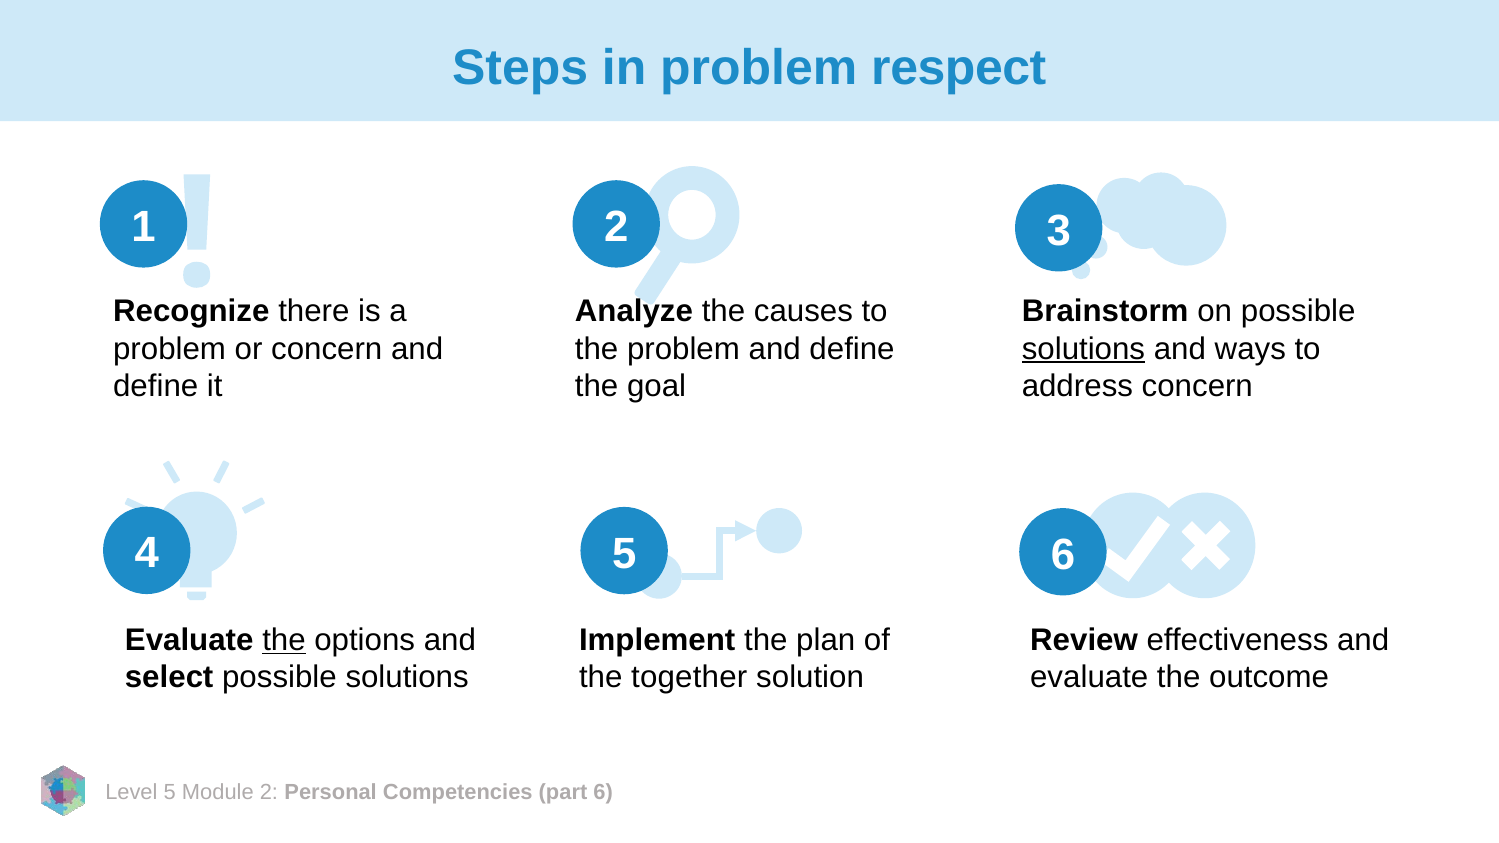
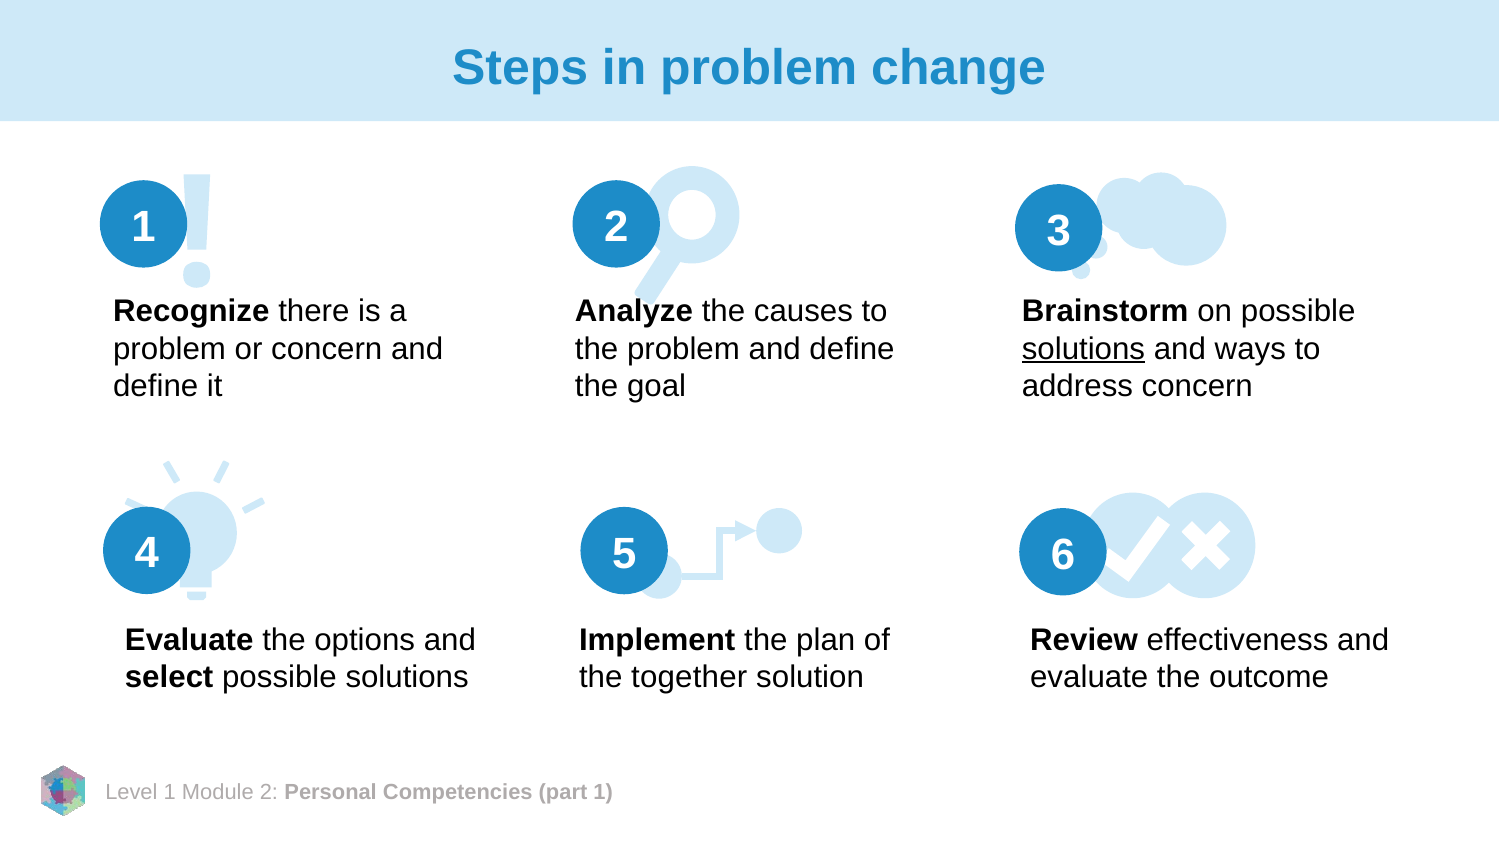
respect: respect -> change (959, 68)
the underline: present -> none (284, 640)
5: 5 -> 1 (170, 792)
6: 6 -> 1 (603, 792)
